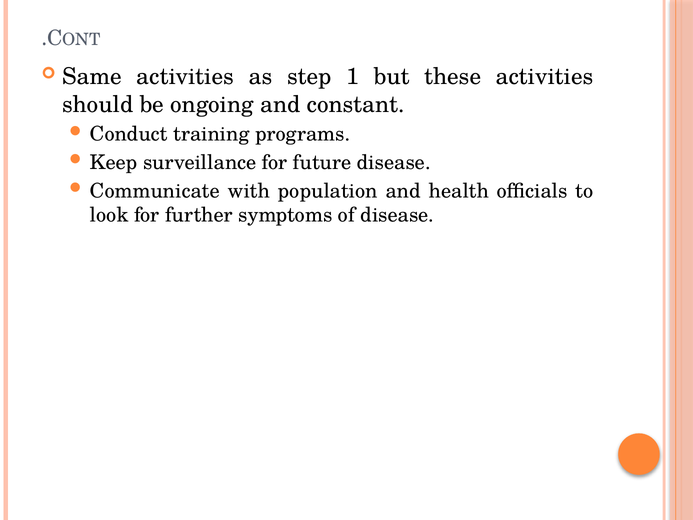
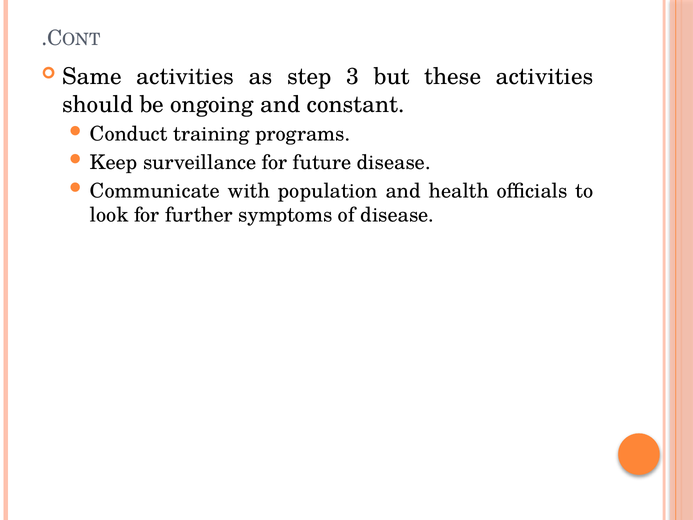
1: 1 -> 3 (353, 77)
